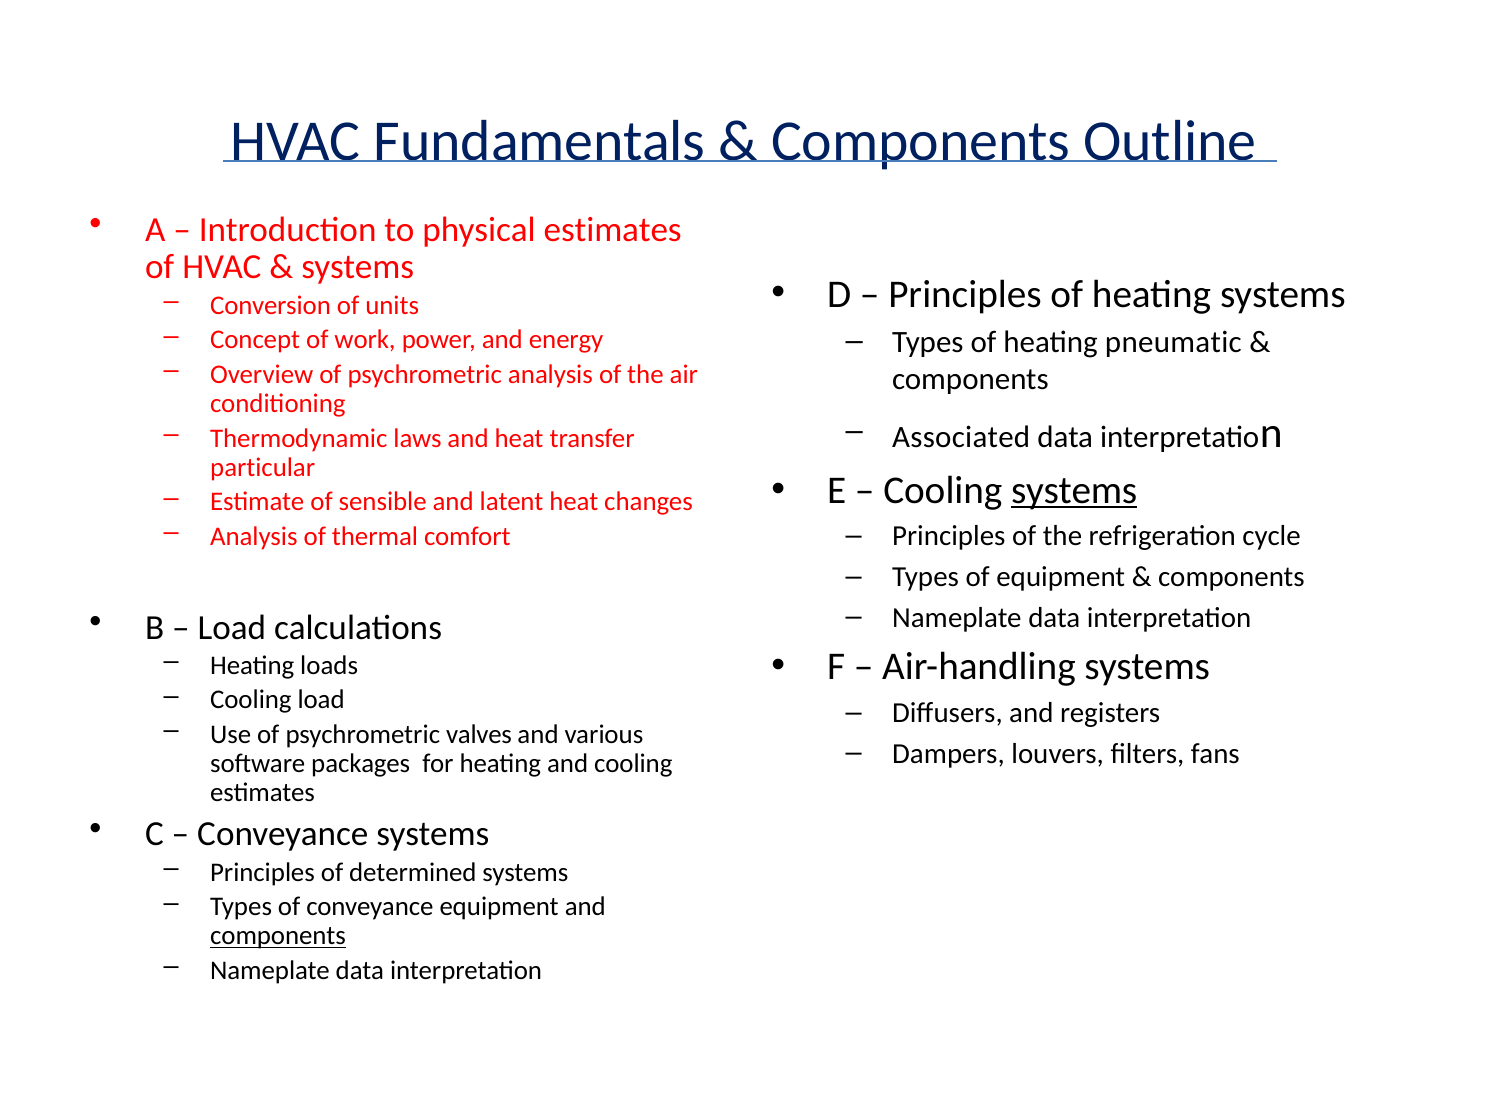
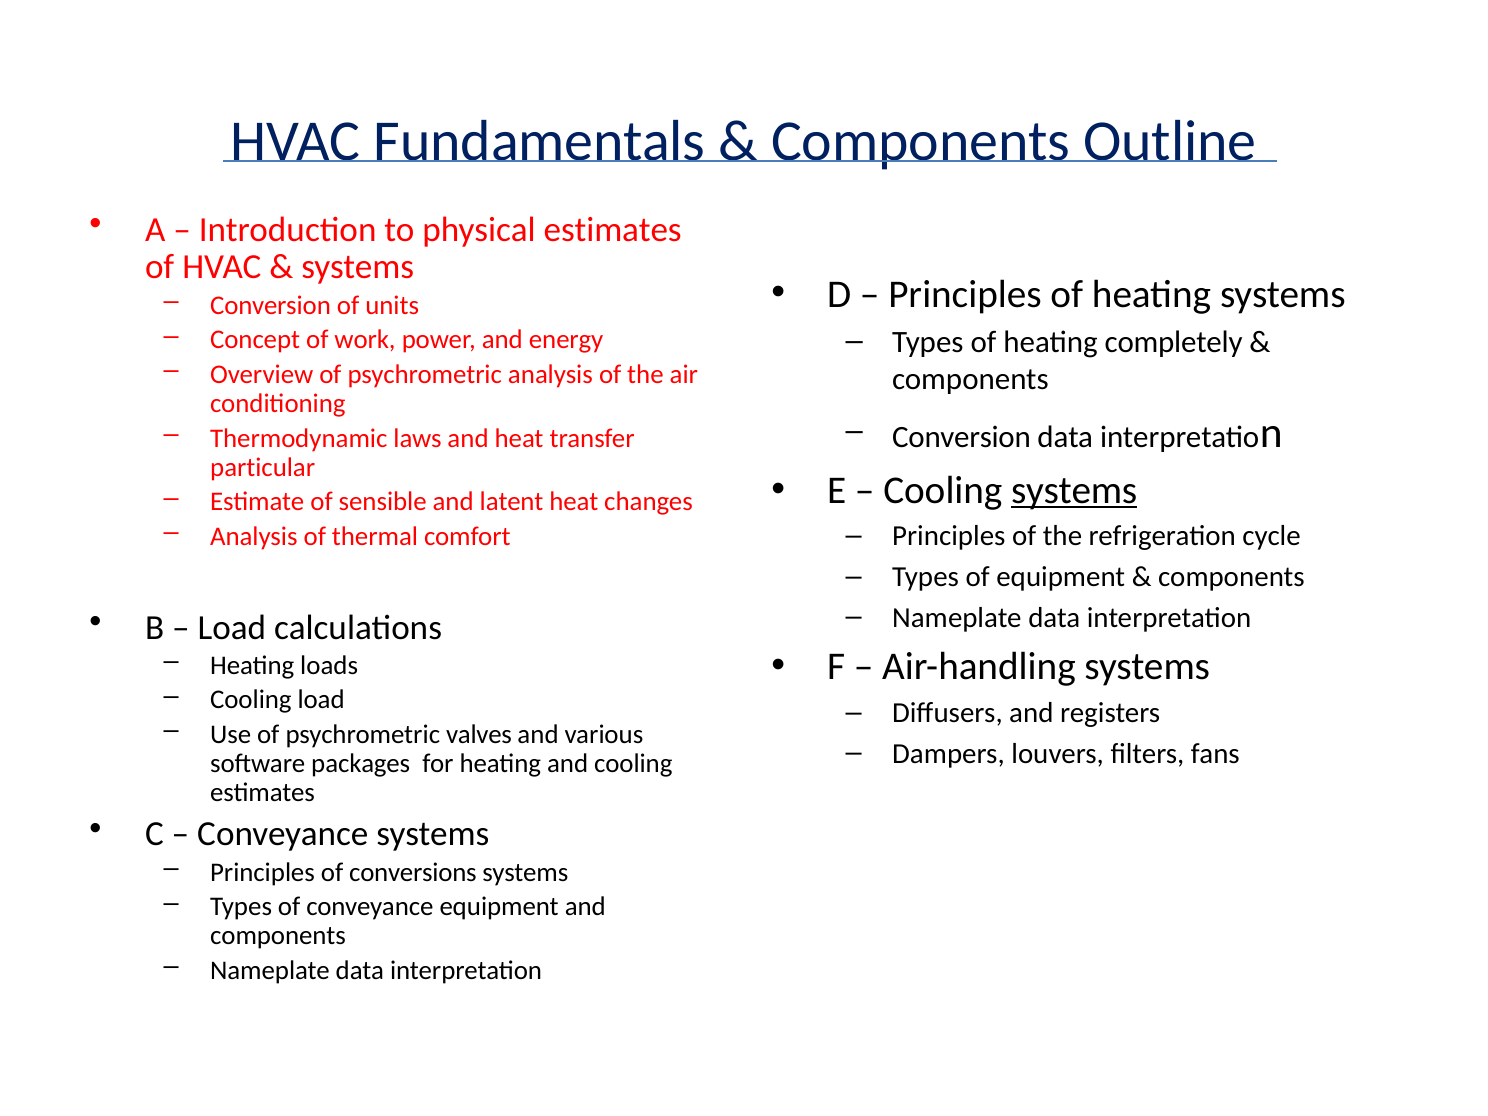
pneumatic: pneumatic -> completely (1174, 342)
Associated: Associated -> Conversion (961, 437)
determined: determined -> conversions (413, 872)
components underline: present -> none (278, 936)
